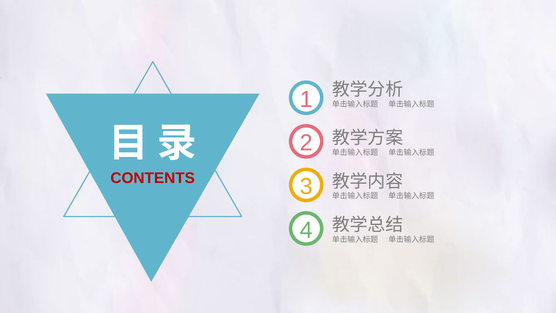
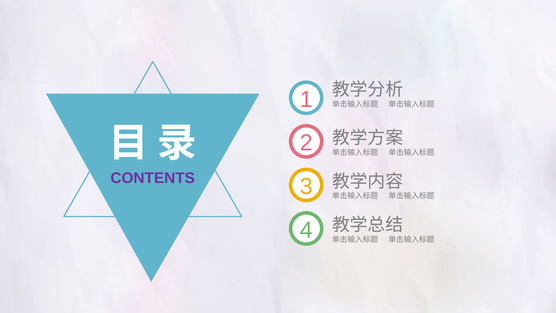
CONTENTS colour: red -> purple (153, 178)
